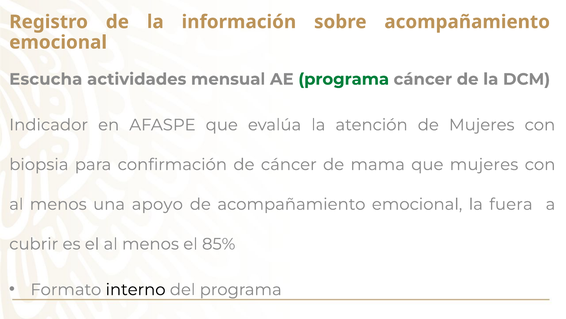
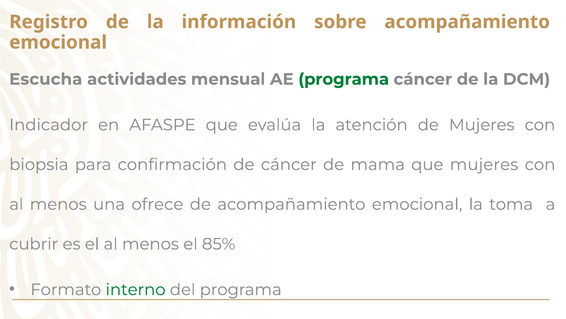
apoyo: apoyo -> ofrece (157, 204)
fuera: fuera -> toma (511, 204)
interno colour: black -> green (136, 289)
